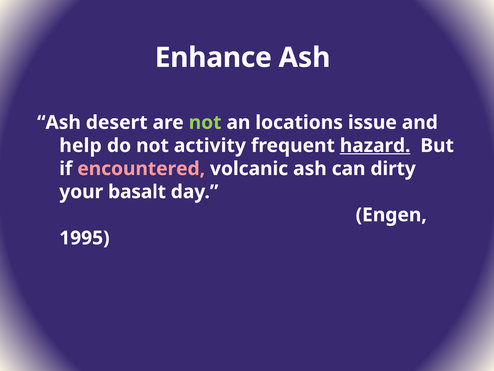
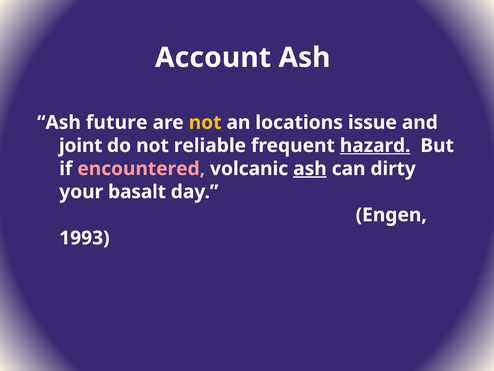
Enhance: Enhance -> Account (213, 58)
desert: desert -> future (117, 122)
not colour: light green -> yellow (205, 122)
help: help -> joint (81, 145)
activity: activity -> reliable (210, 145)
ash underline: none -> present (310, 169)
1995: 1995 -> 1993 (84, 238)
